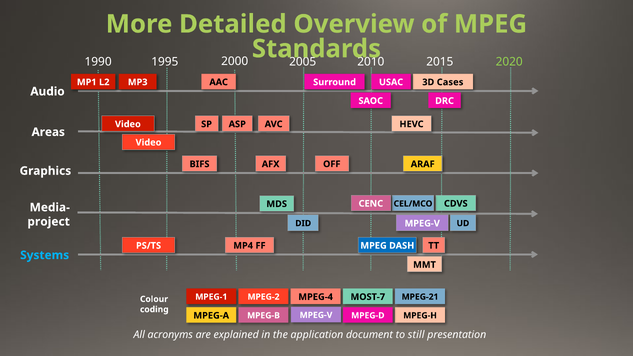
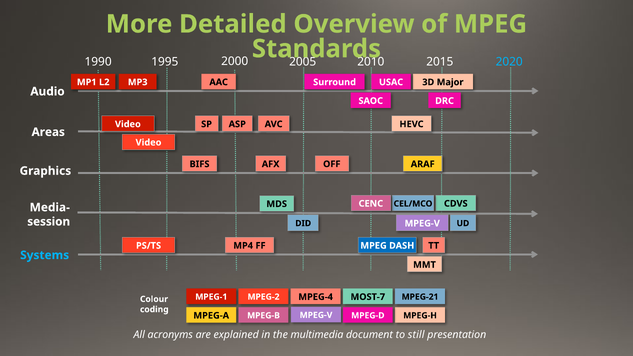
2020 colour: light green -> light blue (509, 62)
Cases: Cases -> Major (450, 82)
project: project -> session (49, 222)
application: application -> multimedia (317, 335)
